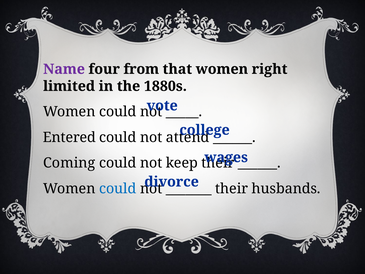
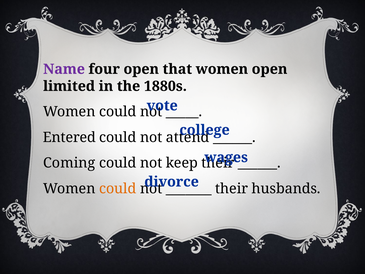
four from: from -> open (141, 69)
women right: right -> open (270, 69)
could colour: blue -> orange (118, 188)
